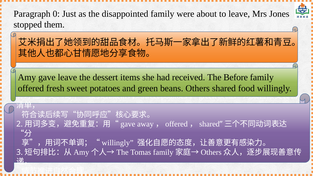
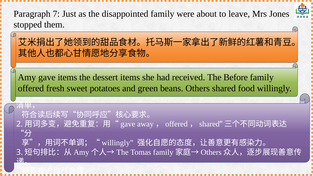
0: 0 -> 7 (56, 14)
gave leave: leave -> items (67, 77)
